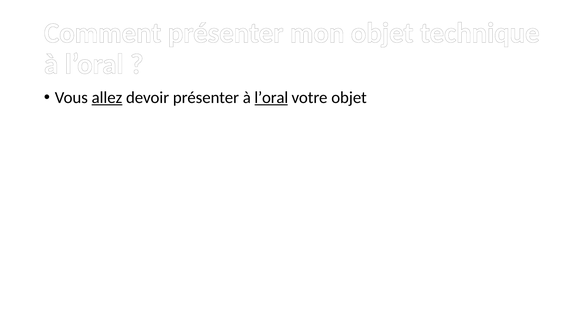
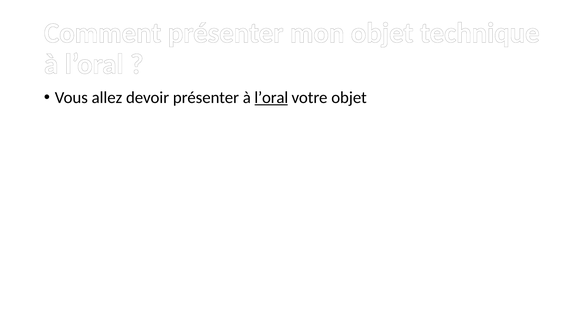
allez underline: present -> none (107, 98)
